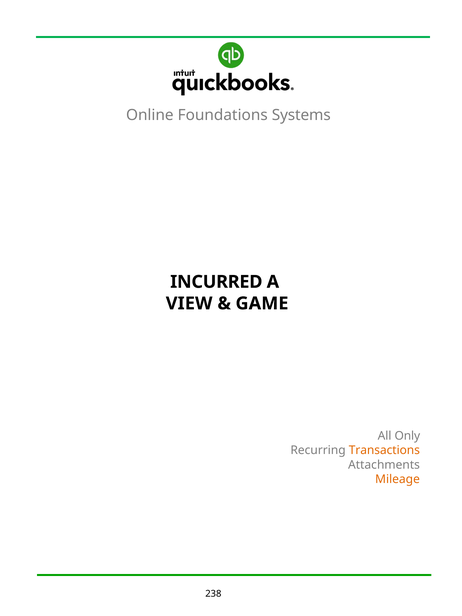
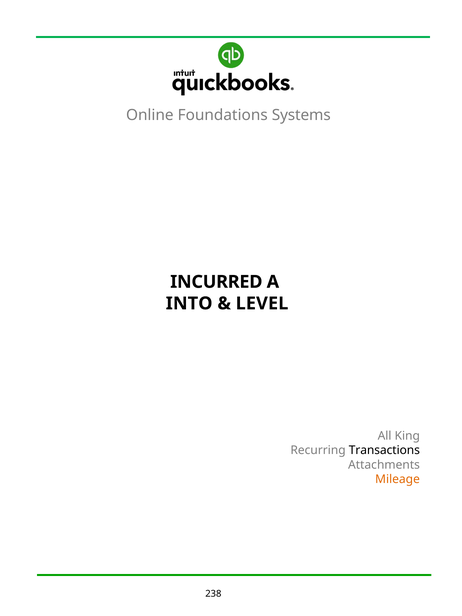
VIEW: VIEW -> INTO (189, 303)
GAME: GAME -> LEVEL (262, 303)
Only: Only -> King (407, 436)
Transactions colour: orange -> black (384, 450)
